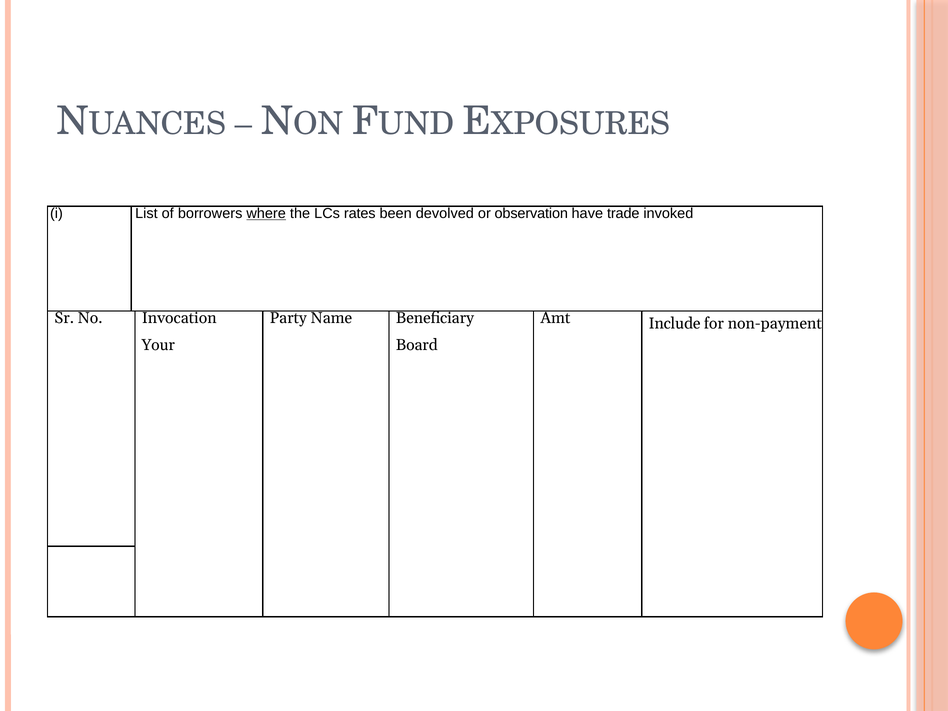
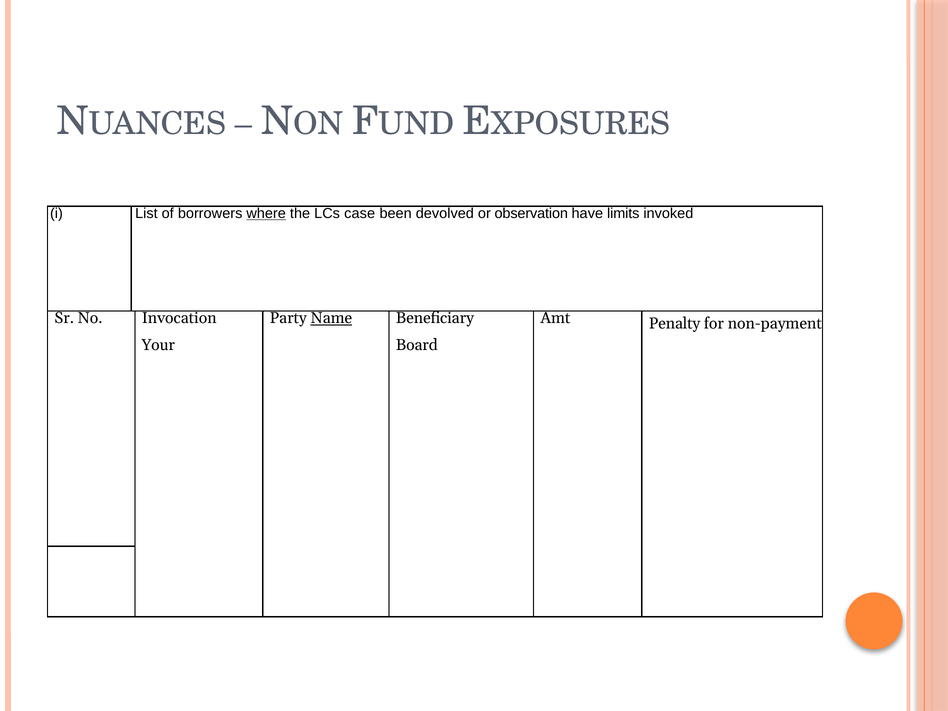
rates: rates -> case (360, 214)
trade: trade -> limits (623, 214)
Name underline: none -> present (331, 318)
Include: Include -> Penalty (675, 323)
